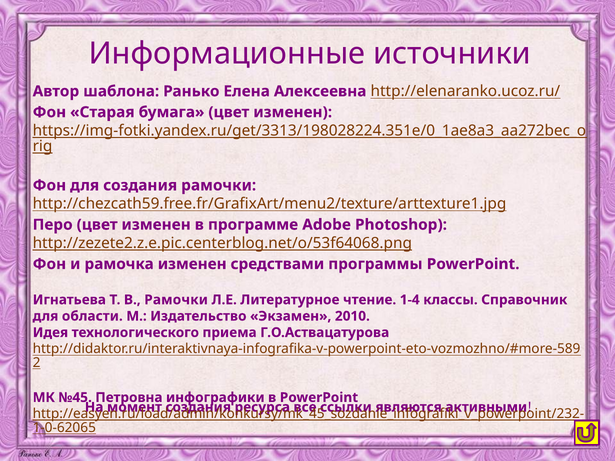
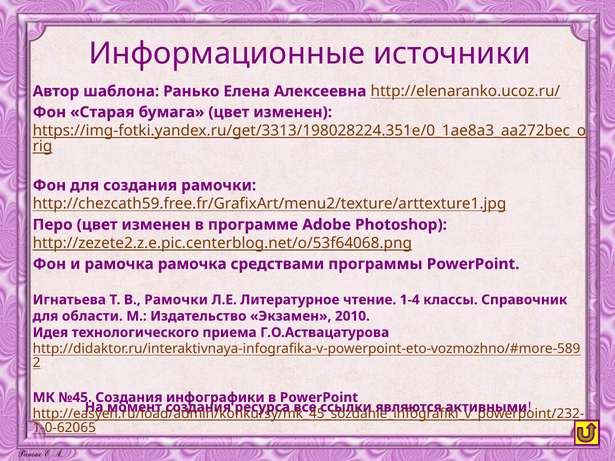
рамочка изменен: изменен -> рамочка (192, 264)
№45 Петровна: Петровна -> Создания (129, 398)
